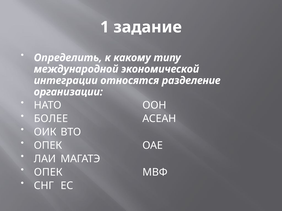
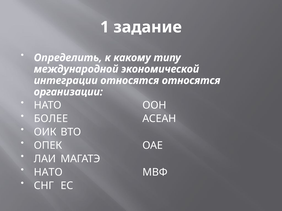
относятся разделение: разделение -> относятся (191, 81)
ОПЕК: ОПЕК -> НАТО (48, 173)
